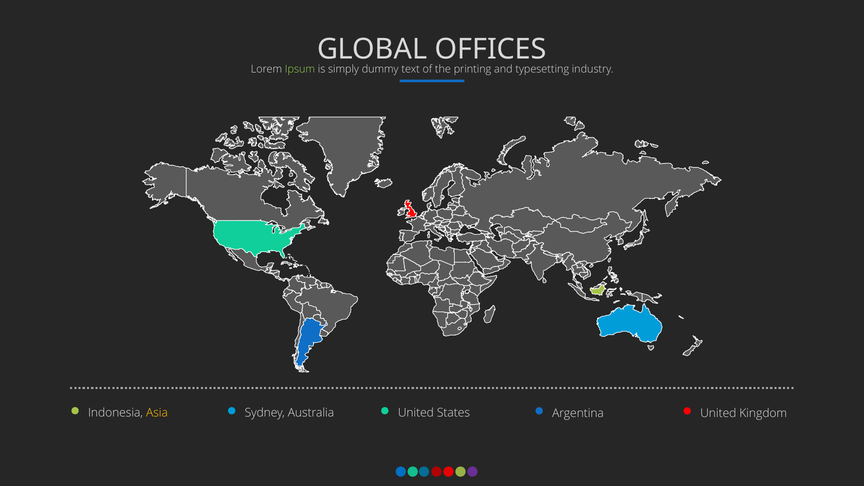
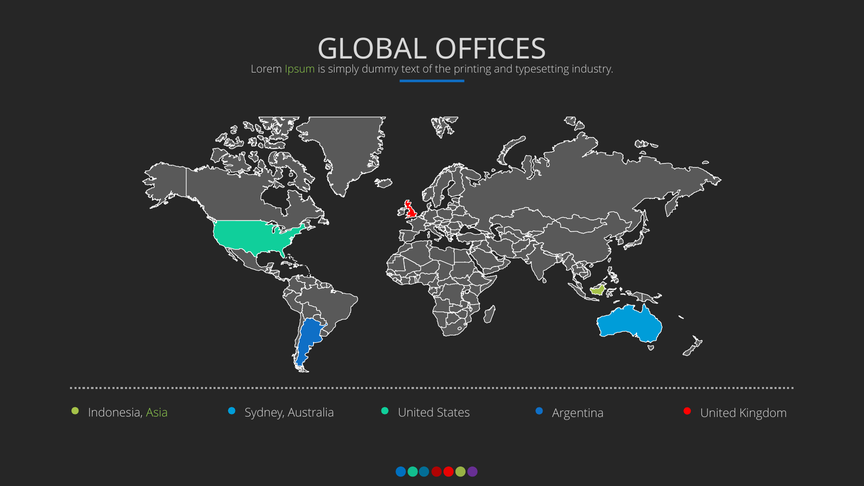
Asia colour: yellow -> light green (157, 413)
